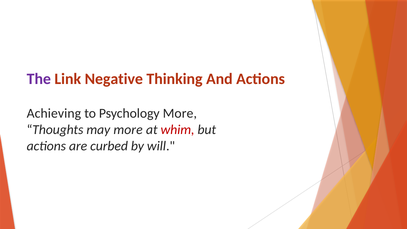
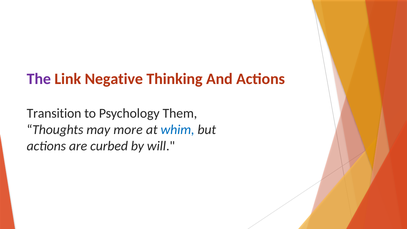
Achieving: Achieving -> Transition (54, 113)
Psychology More: More -> Them (180, 113)
whim colour: red -> blue (178, 130)
